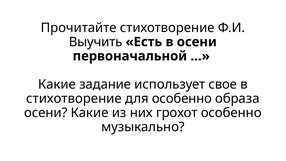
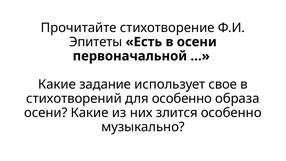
Выучить: Выучить -> Эпитеты (96, 42)
стихотворение: стихотворение -> стихотворений (74, 99)
грохот: грохот -> злится (177, 113)
